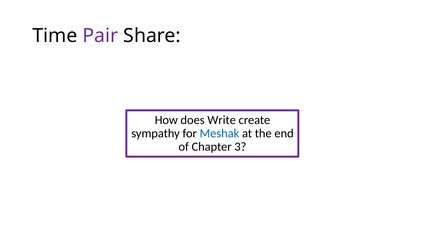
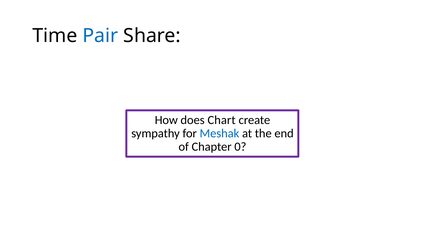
Pair colour: purple -> blue (100, 36)
Write: Write -> Chart (222, 120)
3: 3 -> 0 (240, 147)
